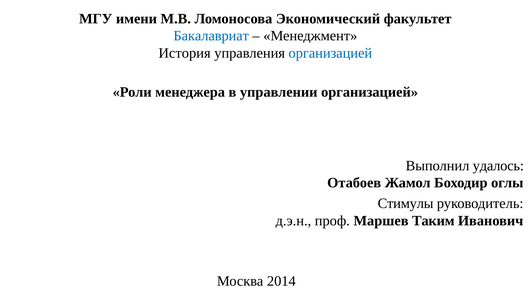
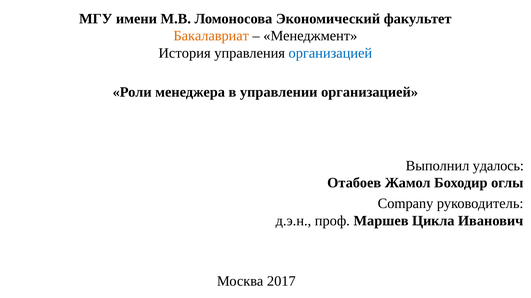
Бакалавриат colour: blue -> orange (211, 36)
Стимулы: Стимулы -> Company (406, 204)
Таким: Таким -> Цикла (433, 221)
2014: 2014 -> 2017 (281, 282)
